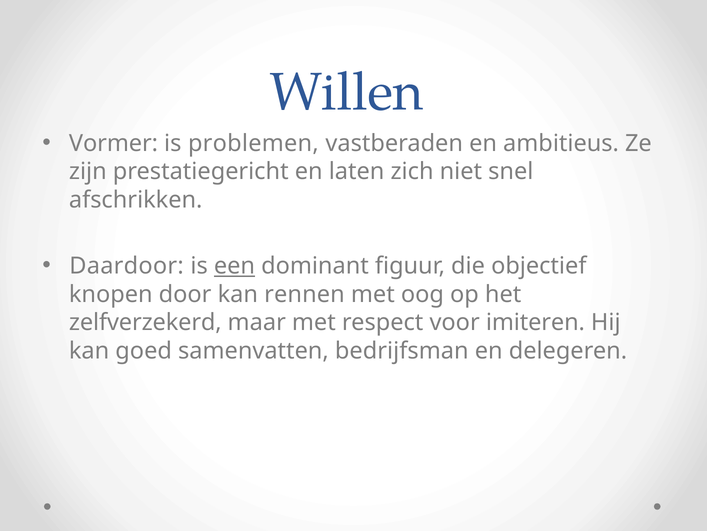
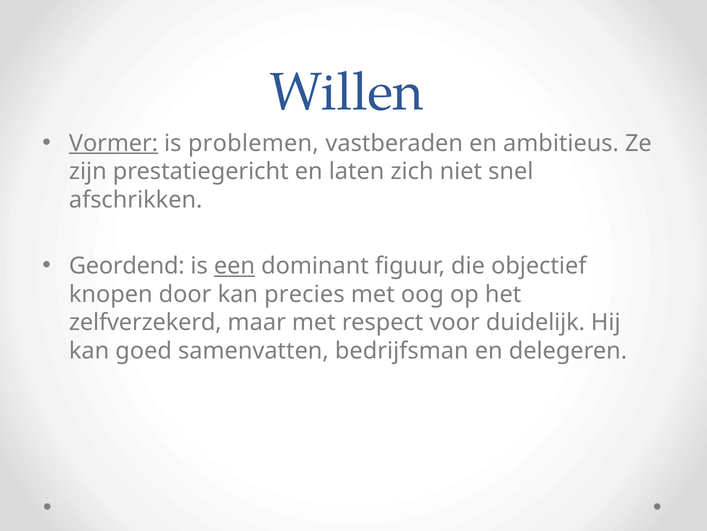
Vormer underline: none -> present (114, 143)
Daardoor: Daardoor -> Geordend (127, 266)
rennen: rennen -> precies (304, 294)
imiteren: imiteren -> duidelijk (535, 322)
